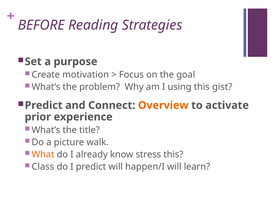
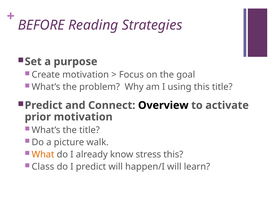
this gist: gist -> title (222, 87)
Overview colour: orange -> black (163, 105)
prior experience: experience -> motivation (83, 117)
